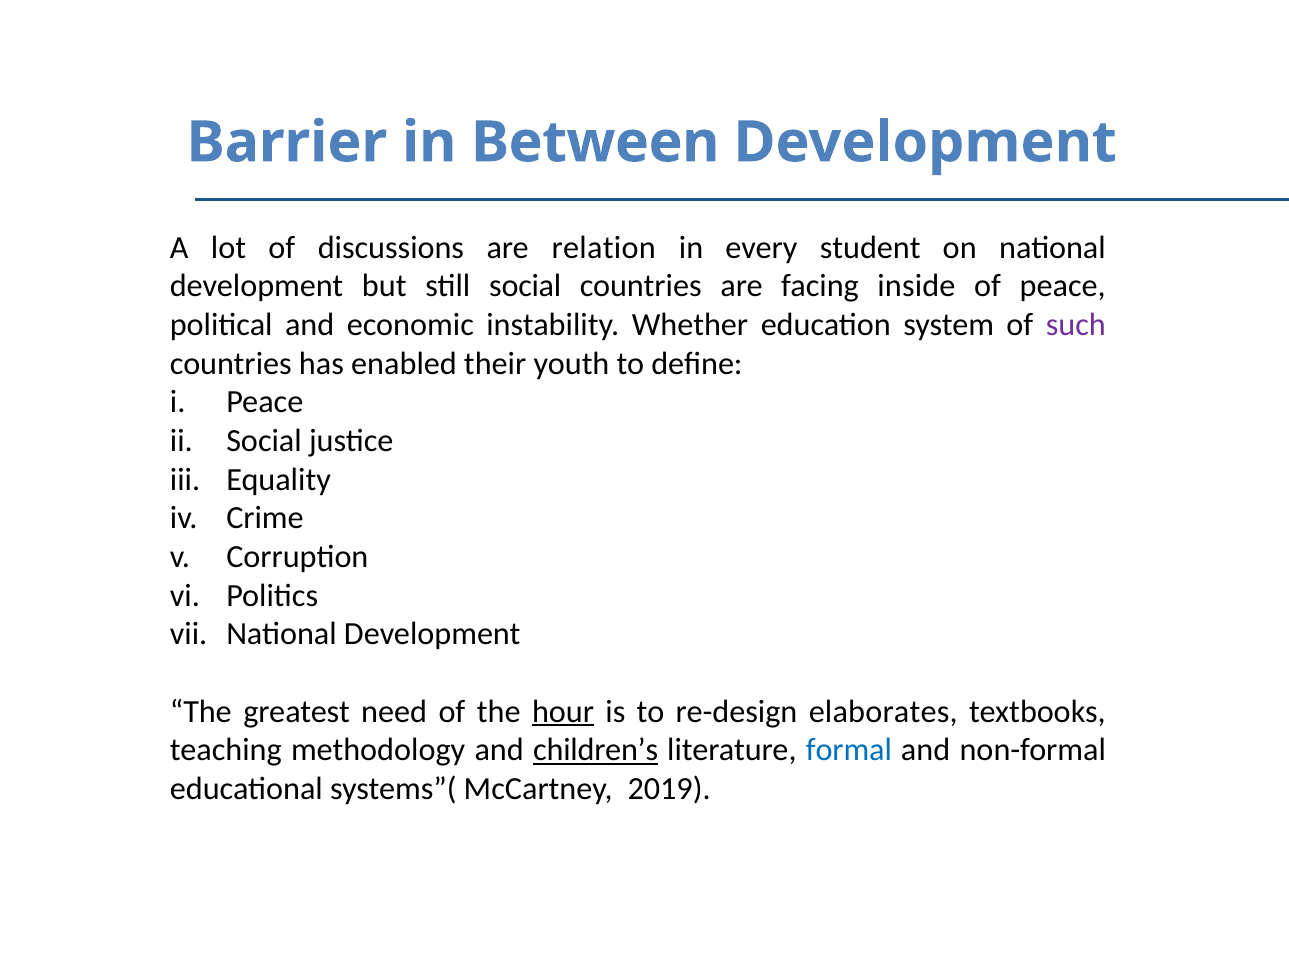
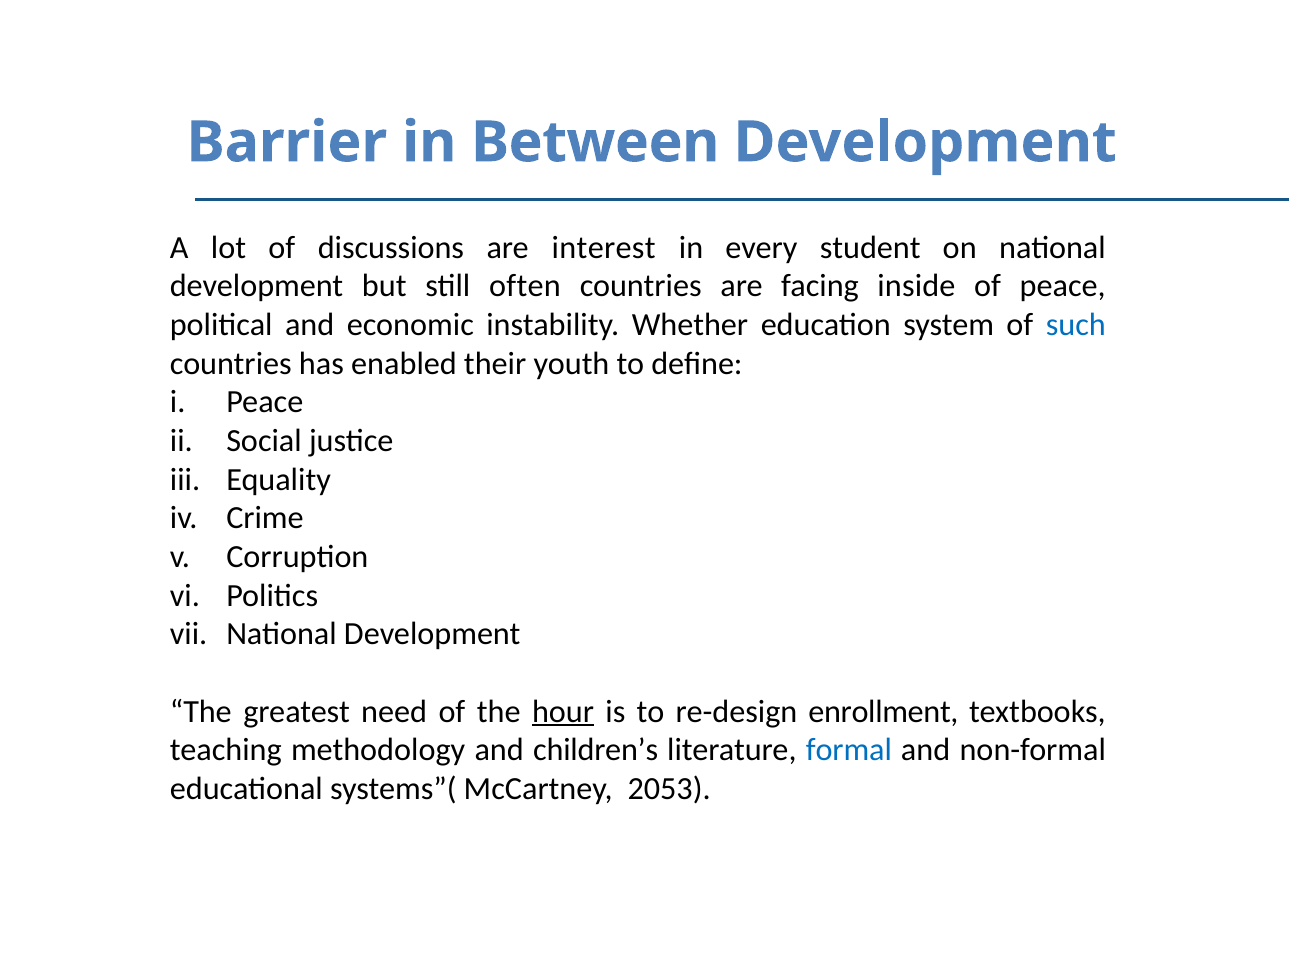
relation: relation -> interest (604, 247)
still social: social -> often (525, 286)
such colour: purple -> blue (1076, 325)
elaborates: elaborates -> enrollment (883, 711)
children’s underline: present -> none (596, 750)
2019: 2019 -> 2053 (669, 789)
